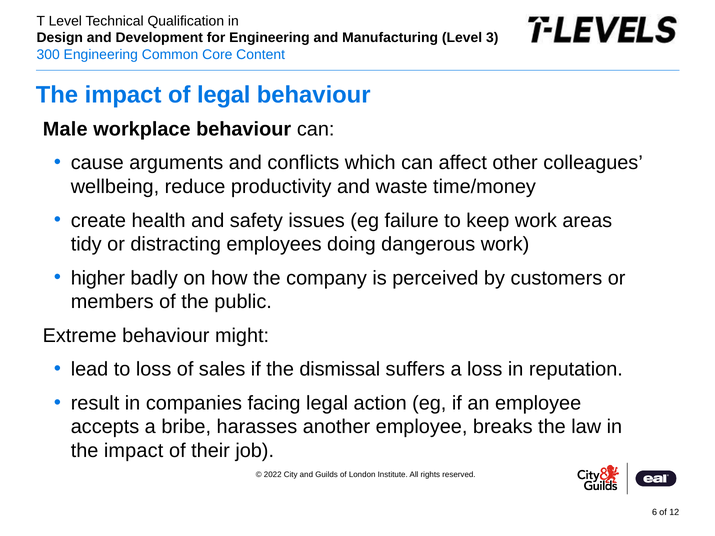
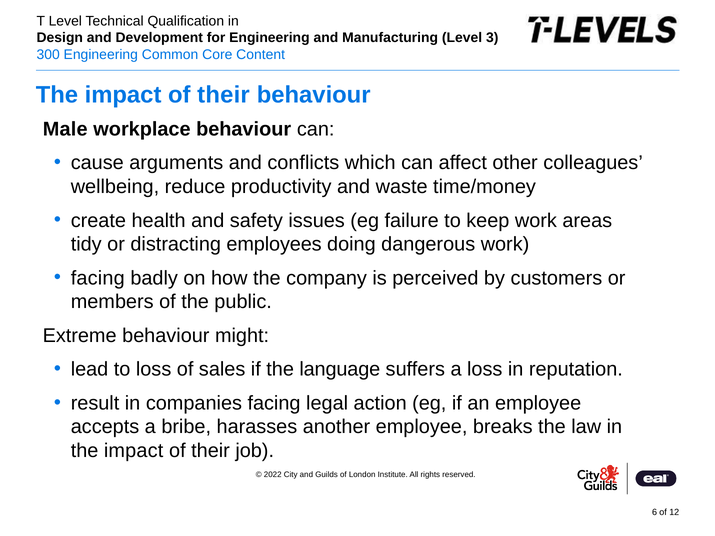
legal: legal -> their (223, 95)
higher: higher -> facing (98, 278)
dismissal: dismissal -> language (340, 370)
